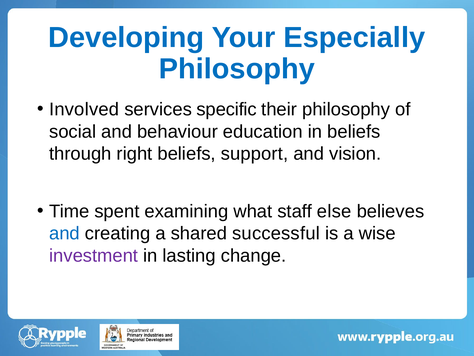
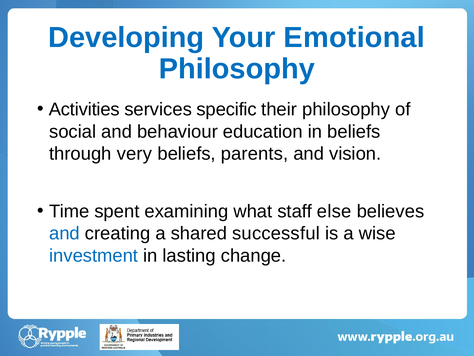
Especially: Especially -> Emotional (354, 37)
Involved: Involved -> Activities (84, 109)
right: right -> very (134, 154)
support: support -> parents (254, 154)
investment colour: purple -> blue (94, 255)
